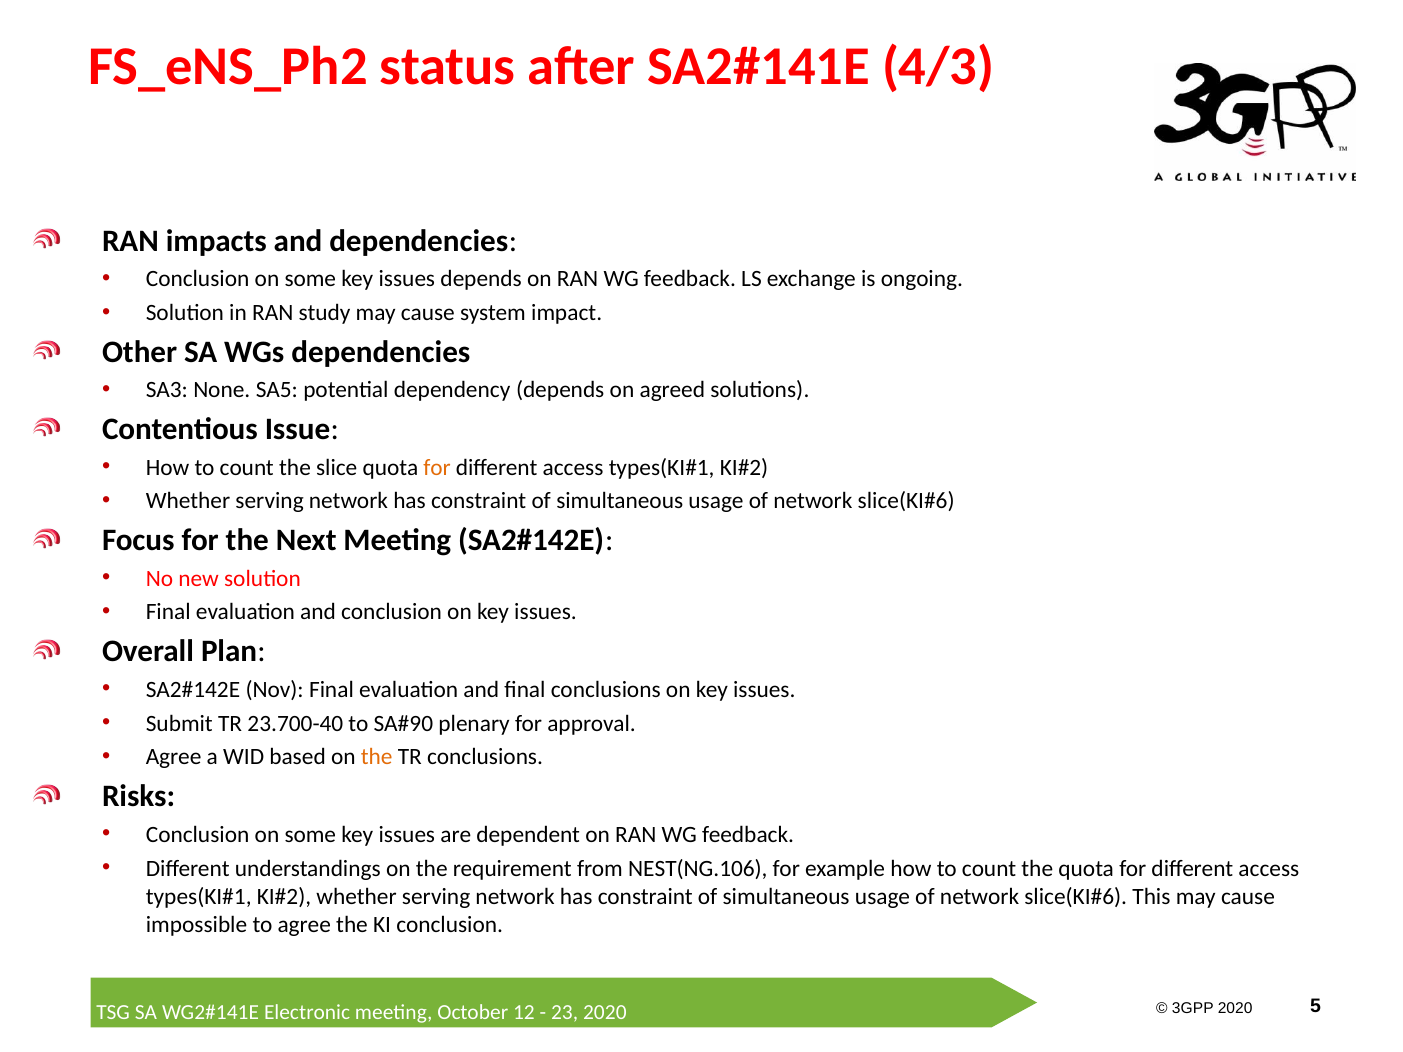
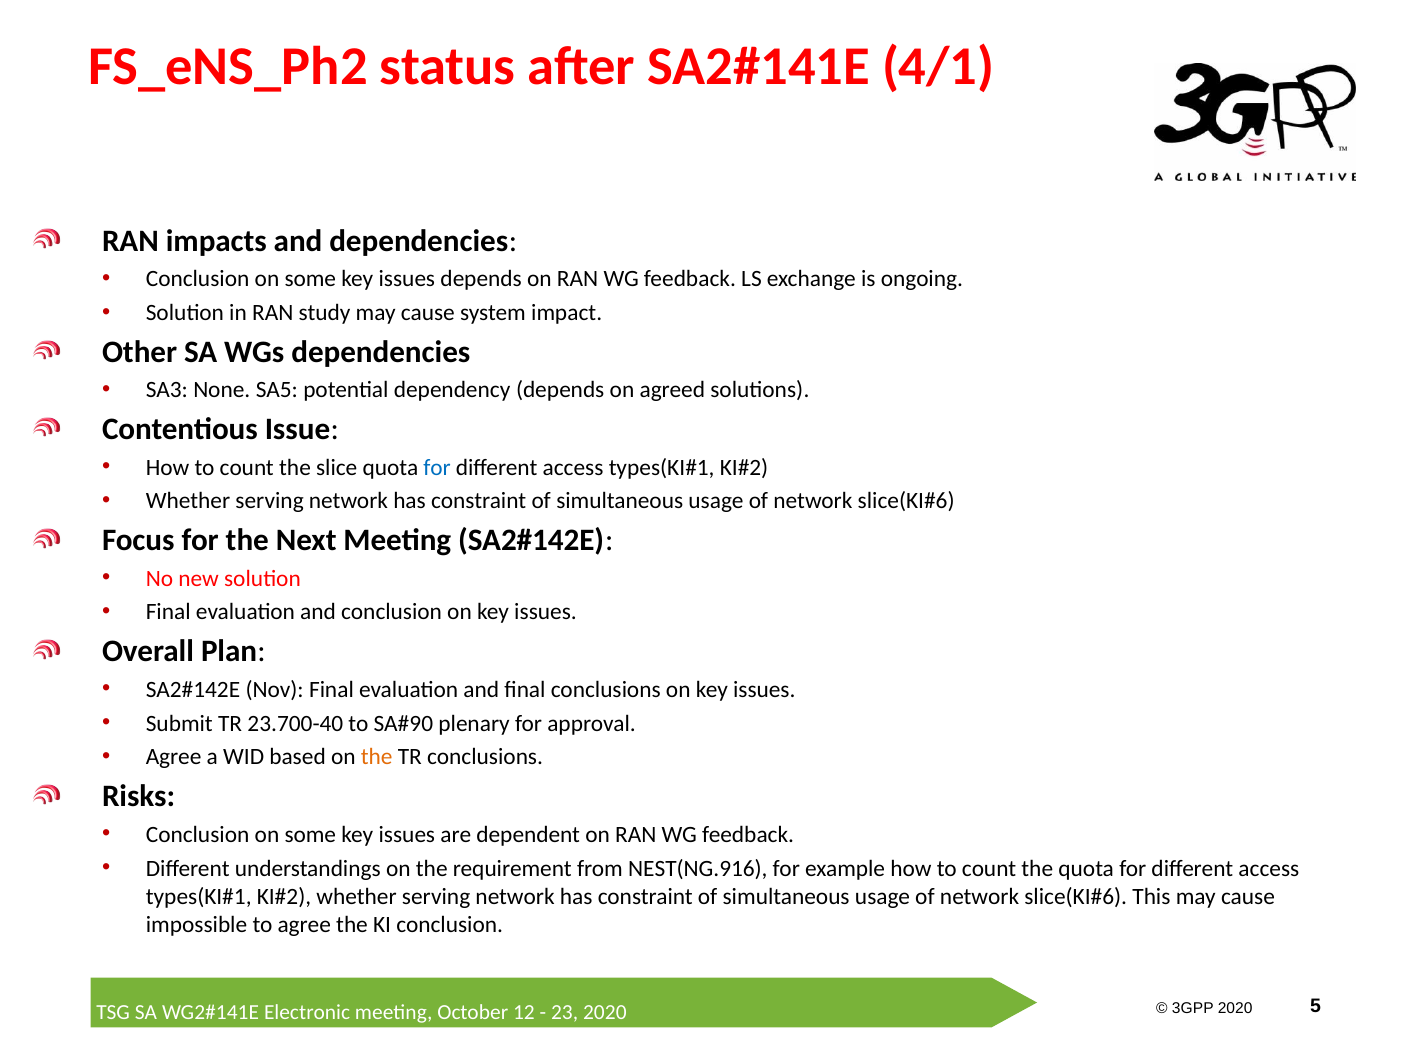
4/3: 4/3 -> 4/1 (938, 66)
for colour: orange -> blue (437, 467)
NEST(NG.106: NEST(NG.106 -> NEST(NG.916 (698, 869)
